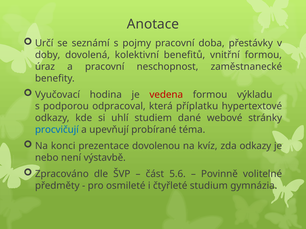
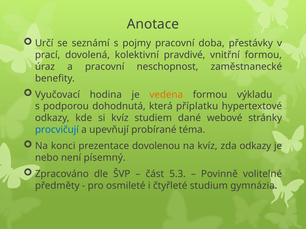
doby: doby -> prací (48, 55)
benefitů: benefitů -> pravdivé (185, 55)
vedena colour: red -> orange (166, 95)
odpracoval: odpracoval -> dohodnutá (119, 106)
si uhlí: uhlí -> kvíz (120, 118)
výstavbě: výstavbě -> písemný (105, 158)
5.6: 5.6 -> 5.3 (178, 174)
